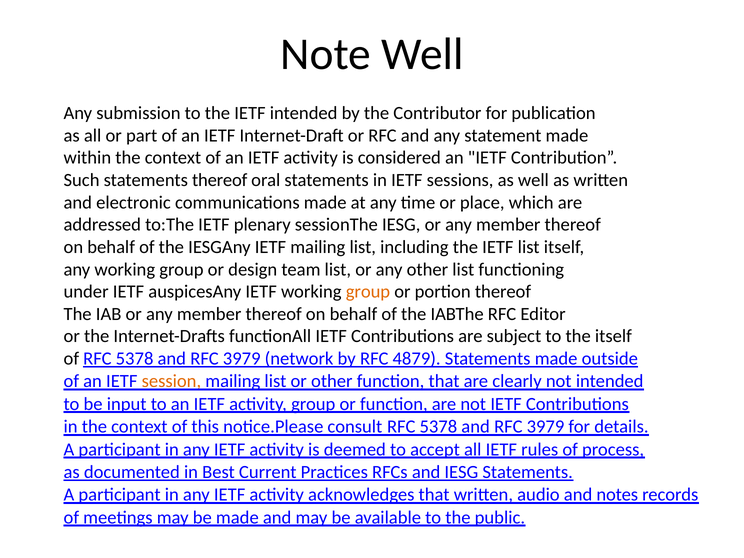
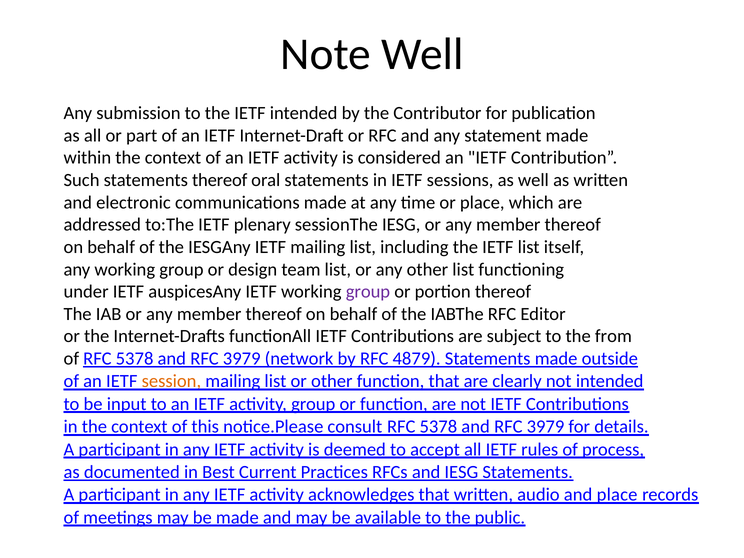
group colour: orange -> purple (368, 292)
the itself: itself -> from (613, 336)
and notes: notes -> place (617, 495)
